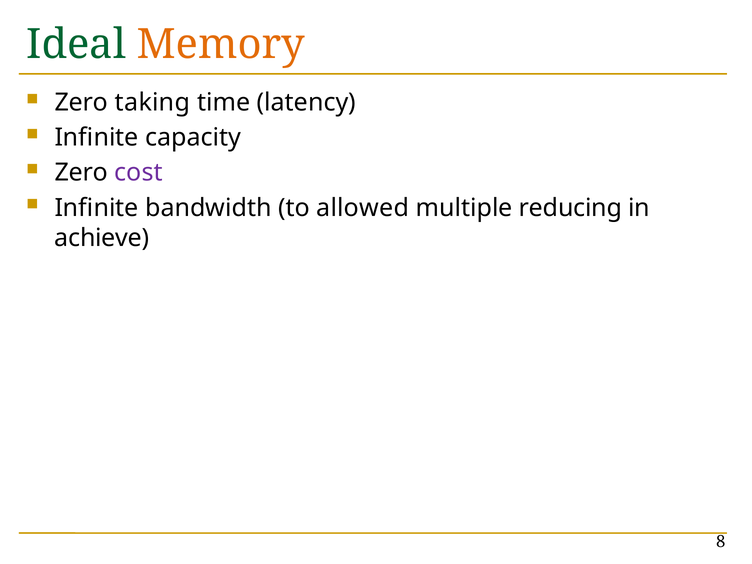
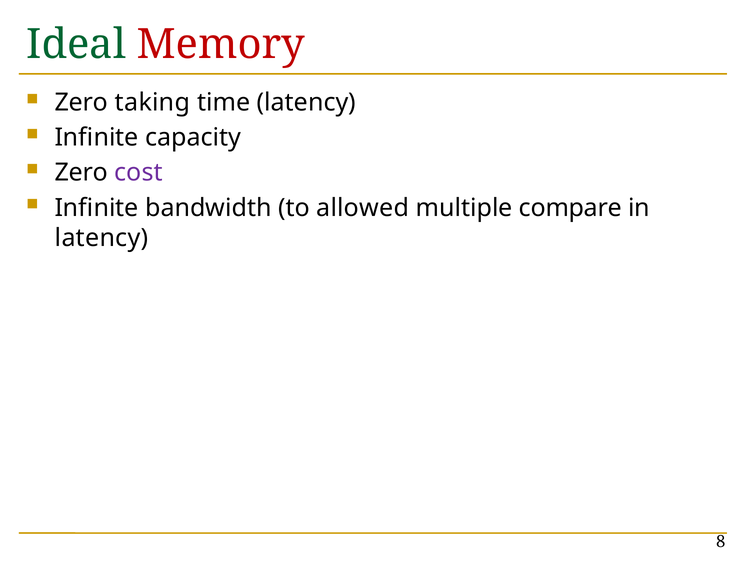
Memory colour: orange -> red (221, 44)
reducing: reducing -> compare (570, 208)
achieve: achieve -> latency (102, 238)
